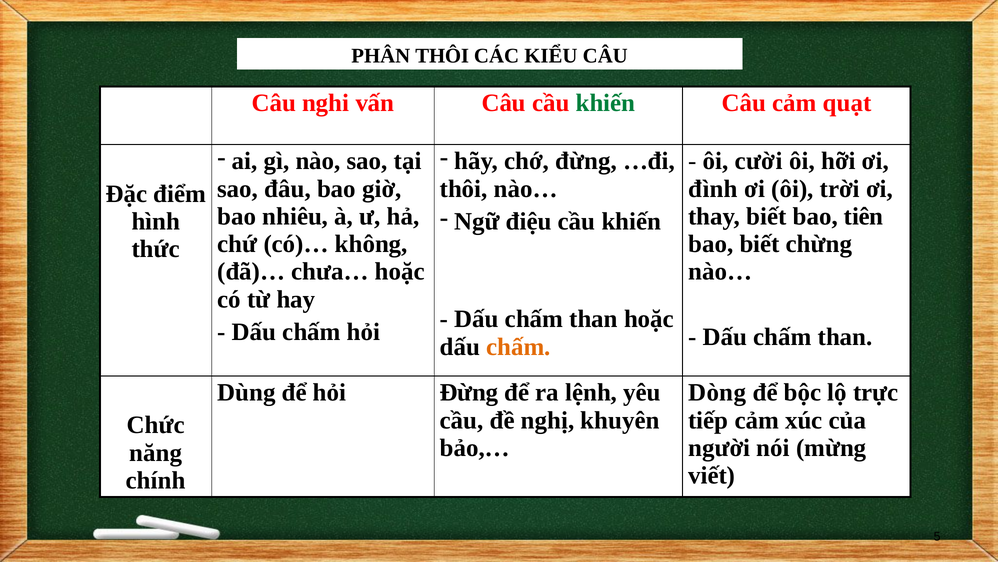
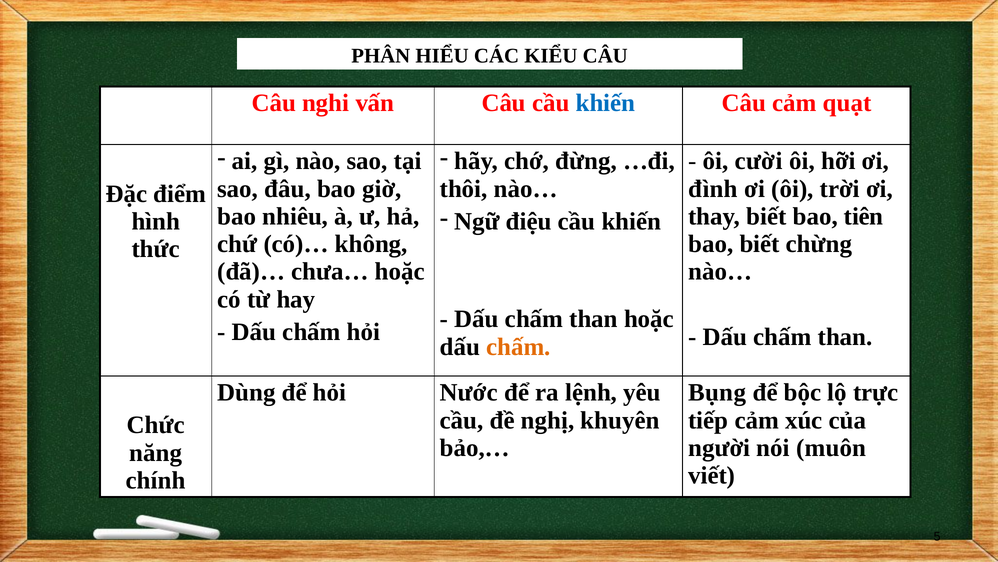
PHÂN THÔI: THÔI -> HIỂU (442, 56)
khiến colour: green -> blue (605, 103)
hỏi Đừng: Đừng -> Nước (469, 392)
Dòng: Dòng -> Bụng (717, 392)
mừng: mừng -> muôn (831, 447)
